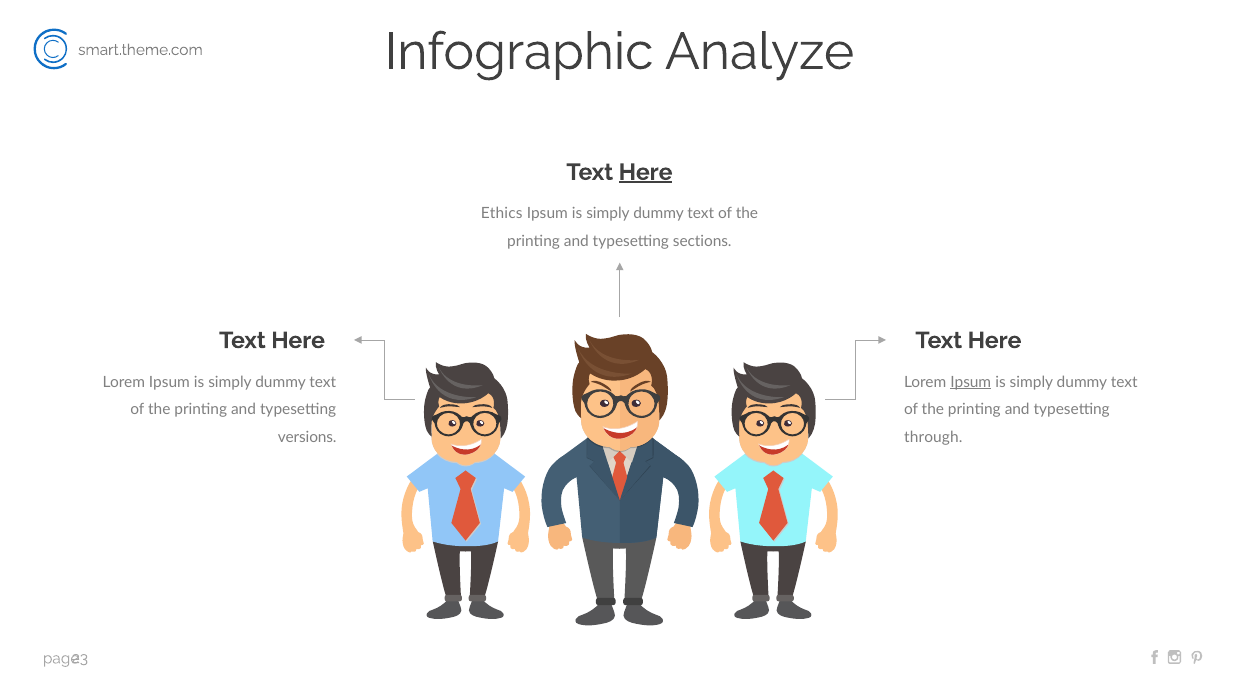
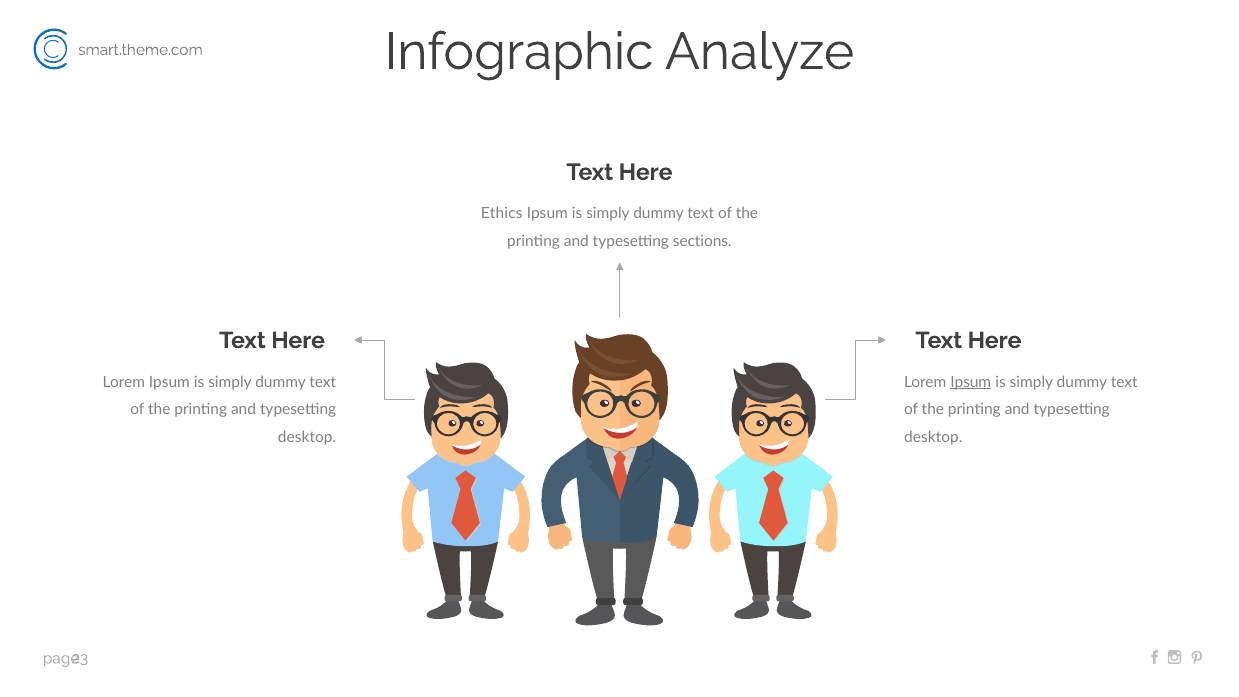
Here underline: present -> none (646, 172)
versions: versions -> desktop (307, 438)
through: through -> desktop (933, 438)
